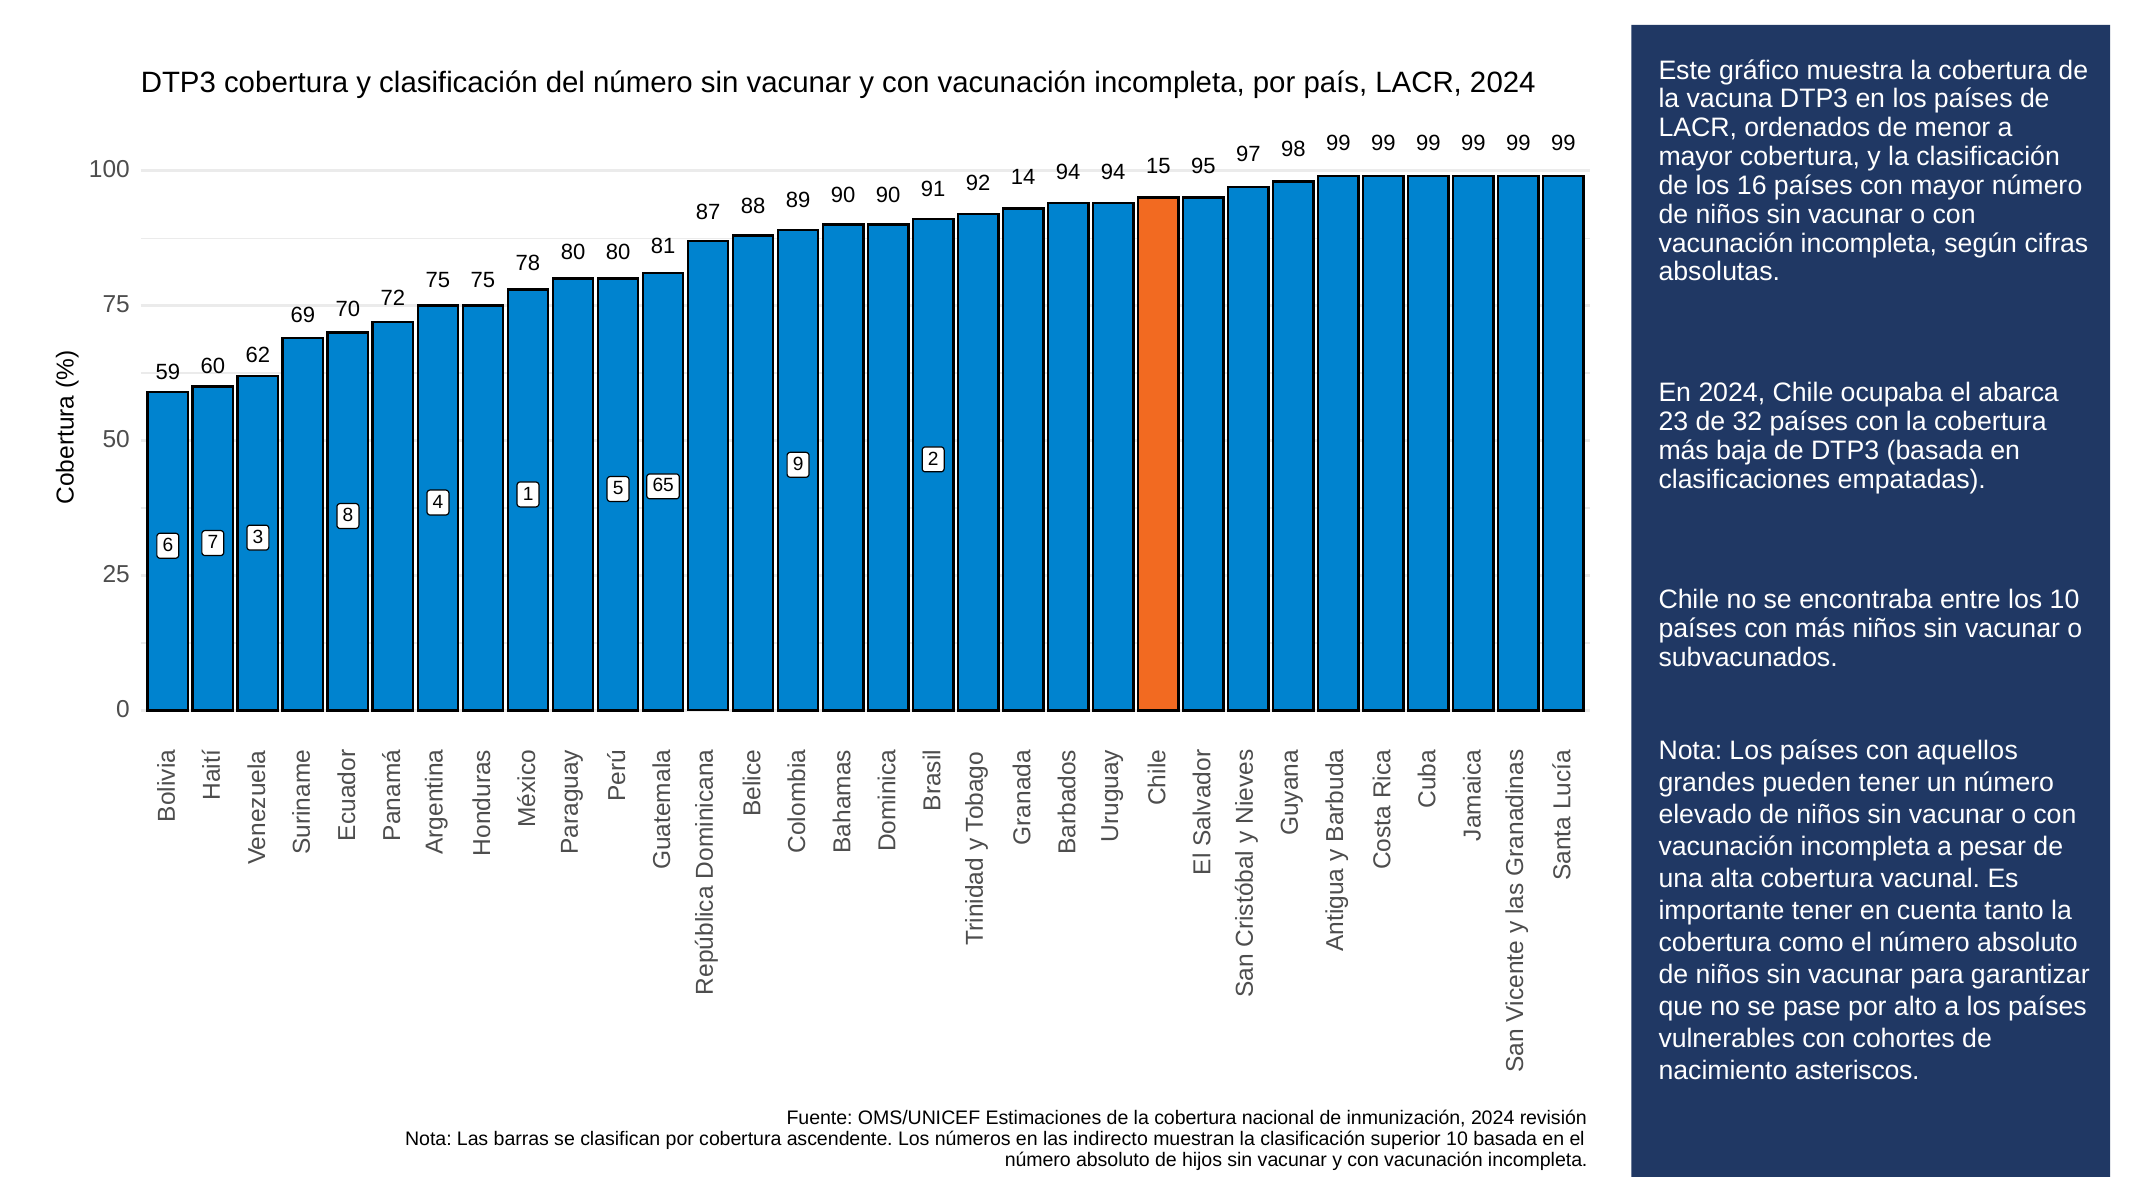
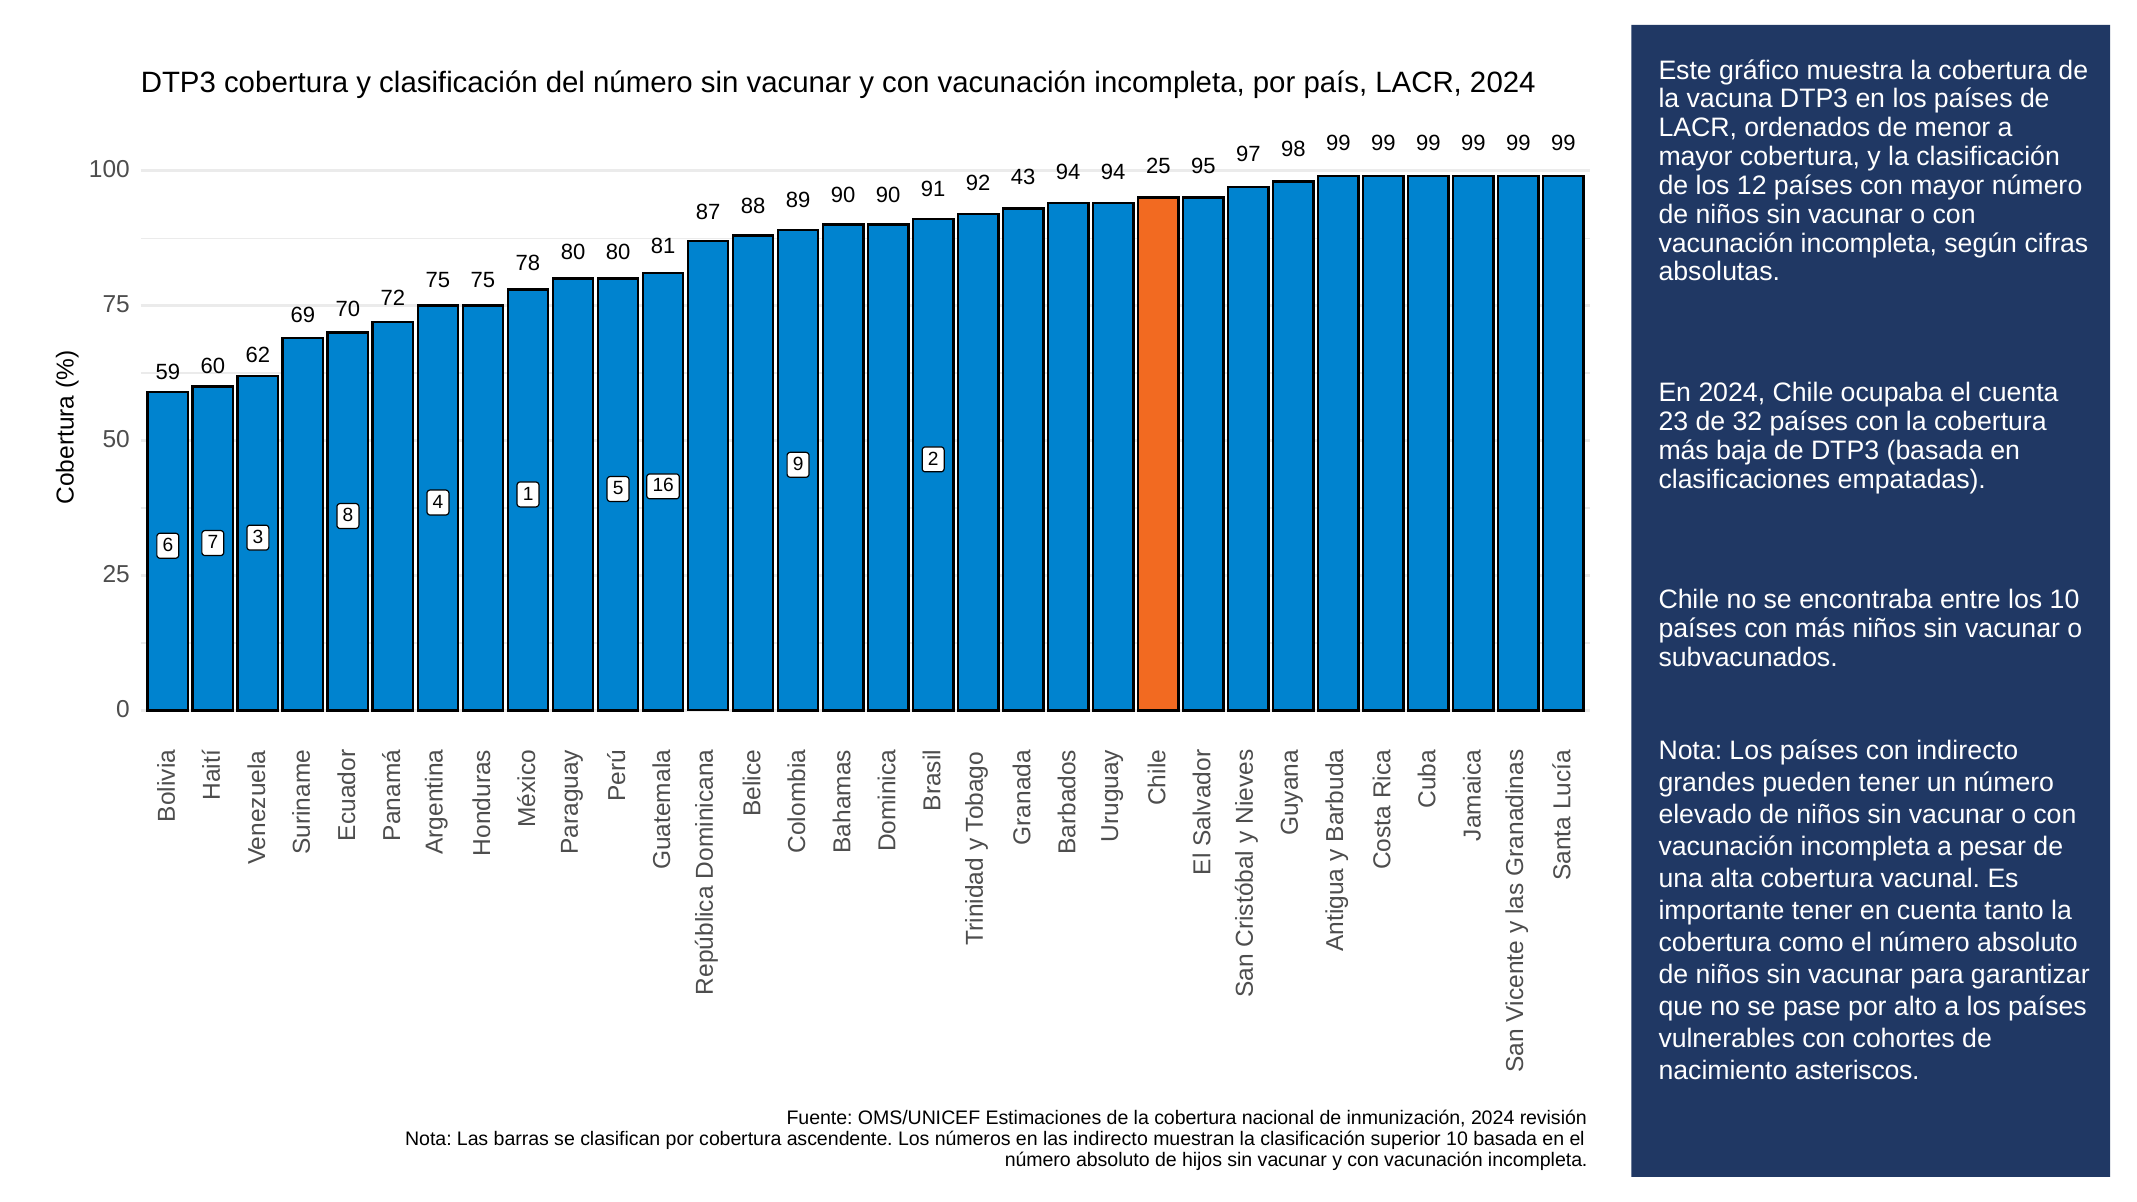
94 15: 15 -> 25 (1158, 166)
16: 16 -> 12 (1752, 186)
14: 14 -> 43 (1023, 178)
el abarca: abarca -> cuenta (2018, 393)
65: 65 -> 16 (663, 486)
con aquellos: aquellos -> indirecto (1967, 751)
